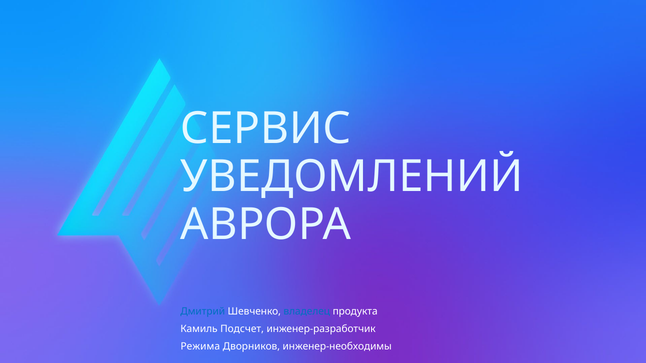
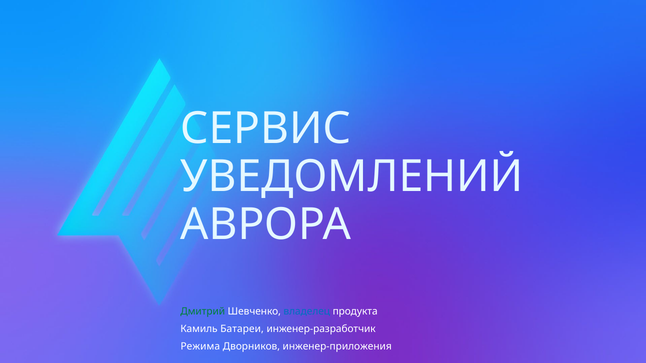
Дмитрий colour: blue -> green (203, 312)
Подсчет: Подсчет -> Батареи (242, 329)
инженер-необходимы: инженер-необходимы -> инженер-приложения (337, 347)
